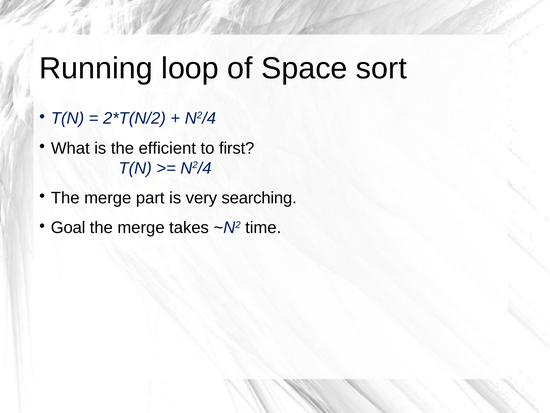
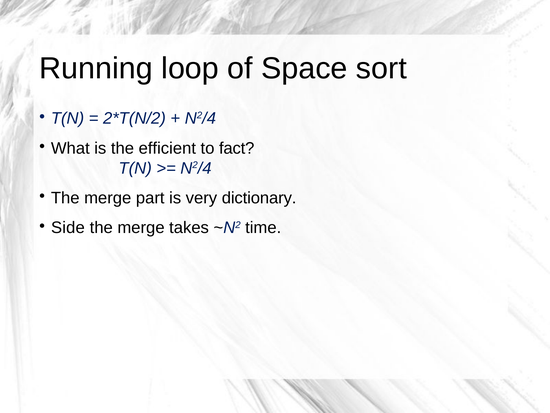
first: first -> fact (237, 148)
searching: searching -> dictionary (259, 198)
Goal: Goal -> Side (68, 227)
